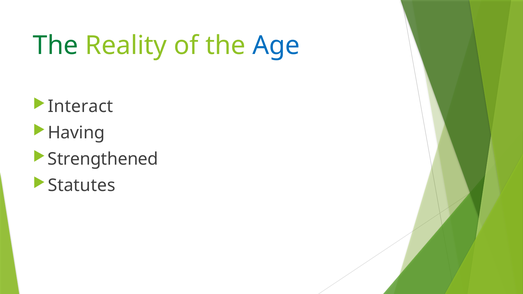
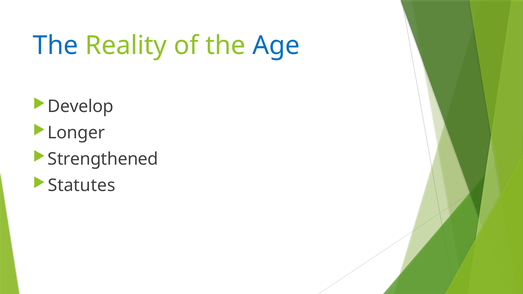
The colour: green -> blue (56, 46)
Interact: Interact -> Develop (81, 106)
Having: Having -> Longer (76, 133)
